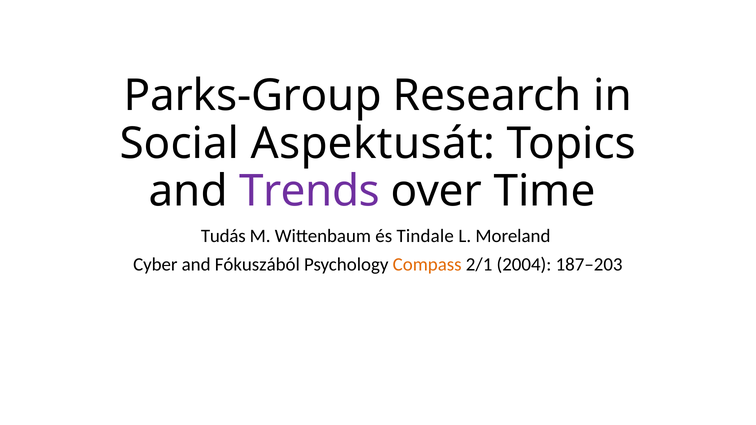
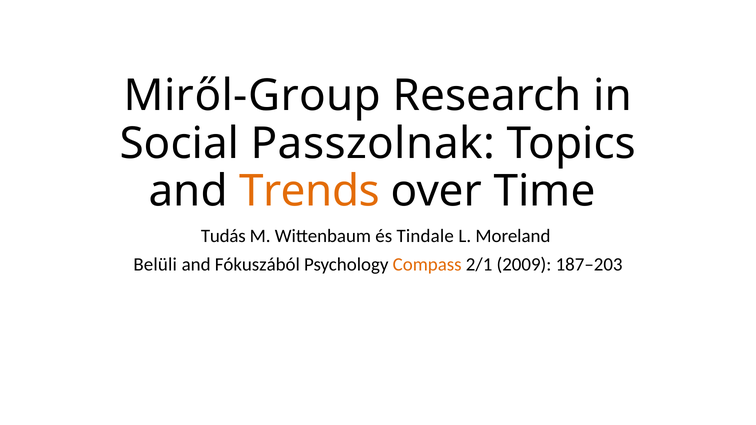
Parks-Group: Parks-Group -> Miről-Group (252, 96)
Aspektusát: Aspektusát -> Passzolnak (373, 144)
Trends colour: purple -> orange (310, 191)
Cyber: Cyber -> Belüli (155, 265)
2004: 2004 -> 2009 (524, 265)
